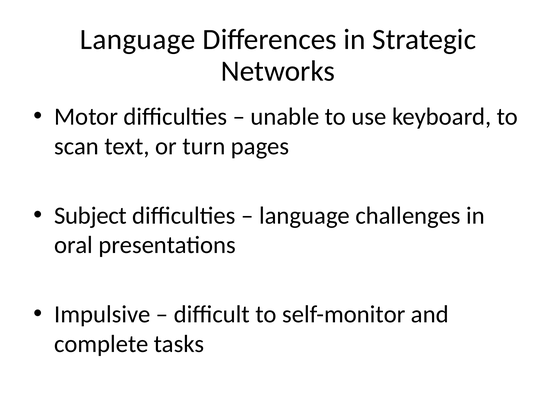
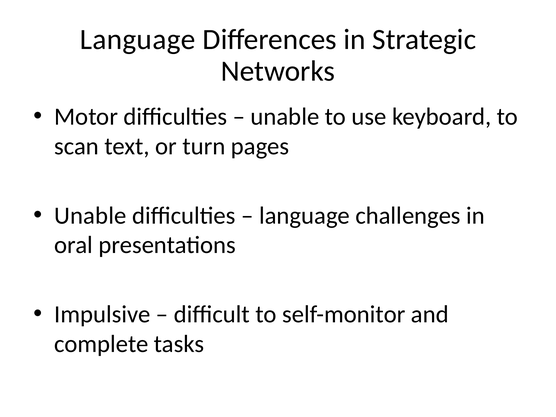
Subject: Subject -> Unable (90, 216)
